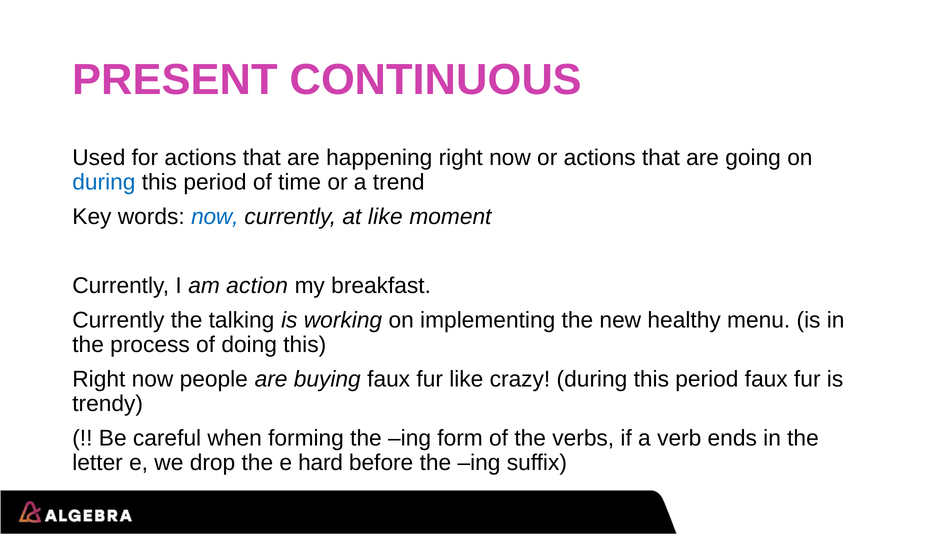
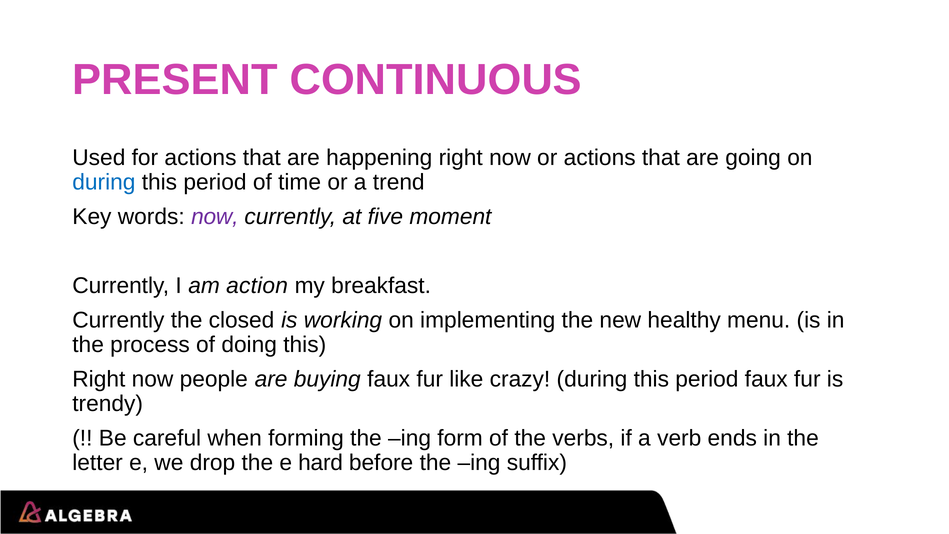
now colour: blue -> purple (215, 217)
at like: like -> five (385, 217)
talking: talking -> closed (242, 320)
